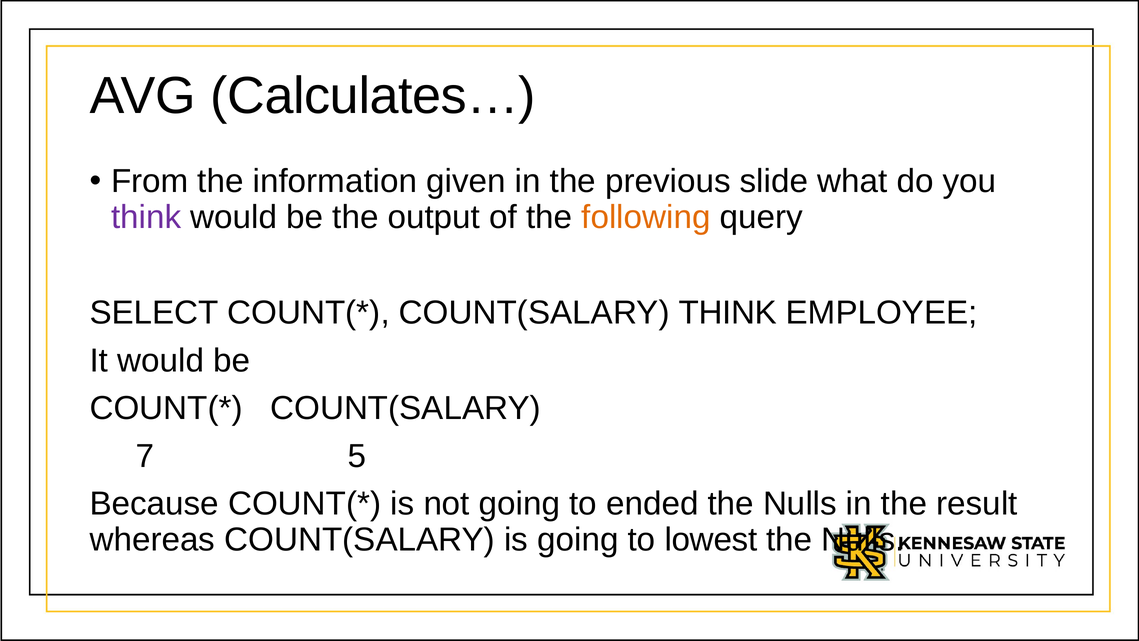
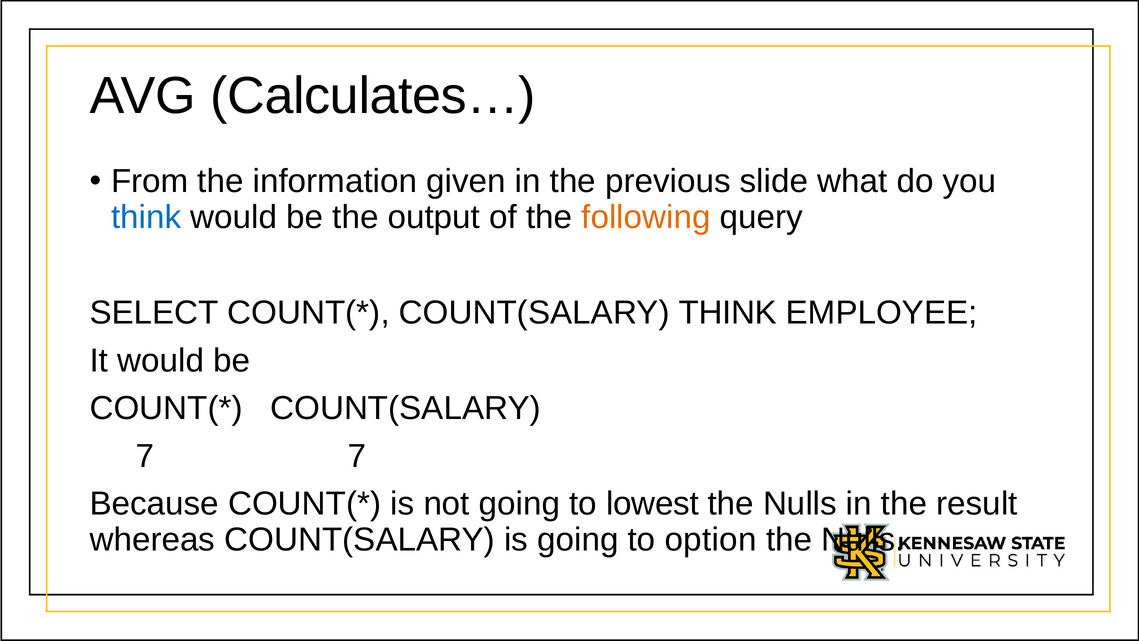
think colour: purple -> blue (146, 217)
7 5: 5 -> 7 (357, 456)
ended: ended -> lowest (652, 504)
lowest: lowest -> option (711, 540)
